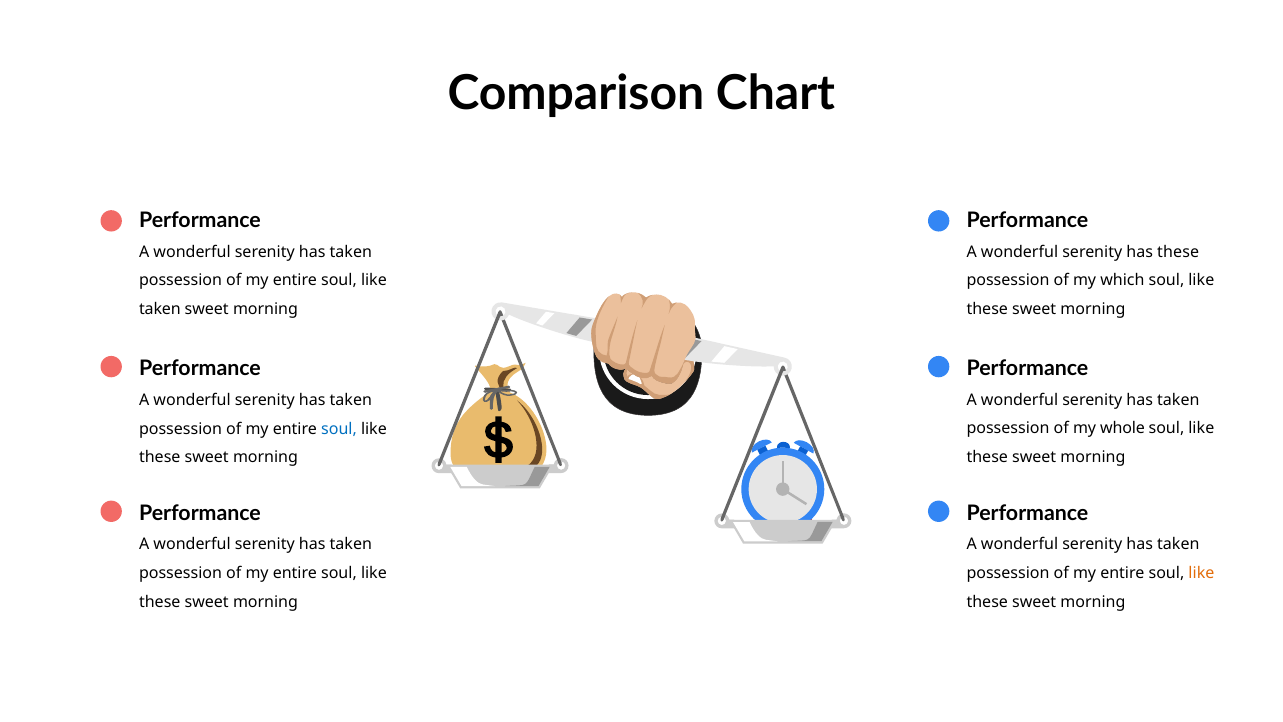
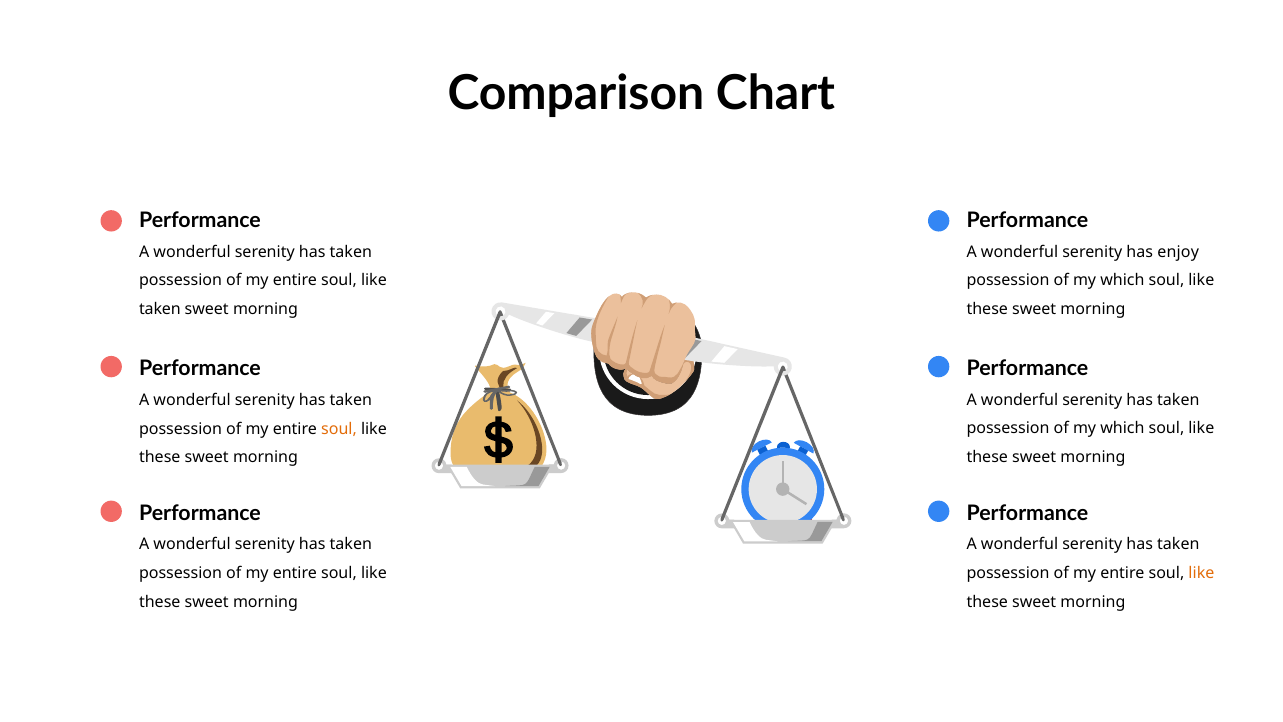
has these: these -> enjoy (1178, 252)
whole: whole -> which (1122, 429)
soul colour: blue -> orange (339, 429)
